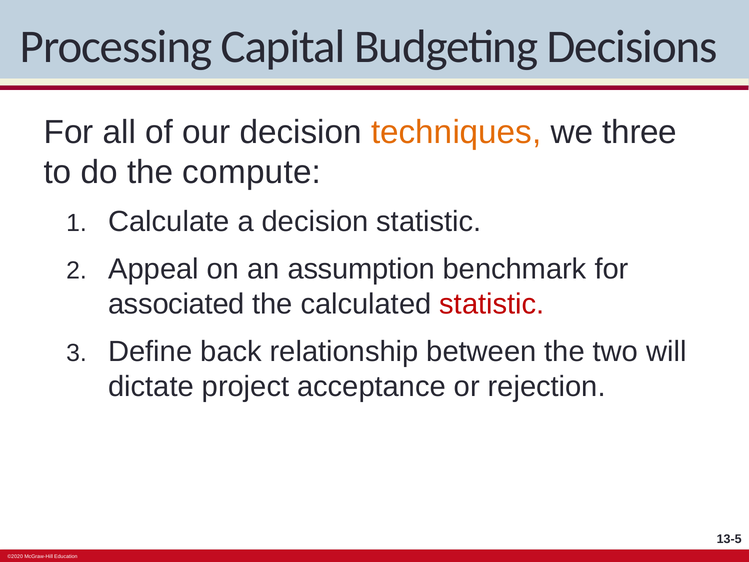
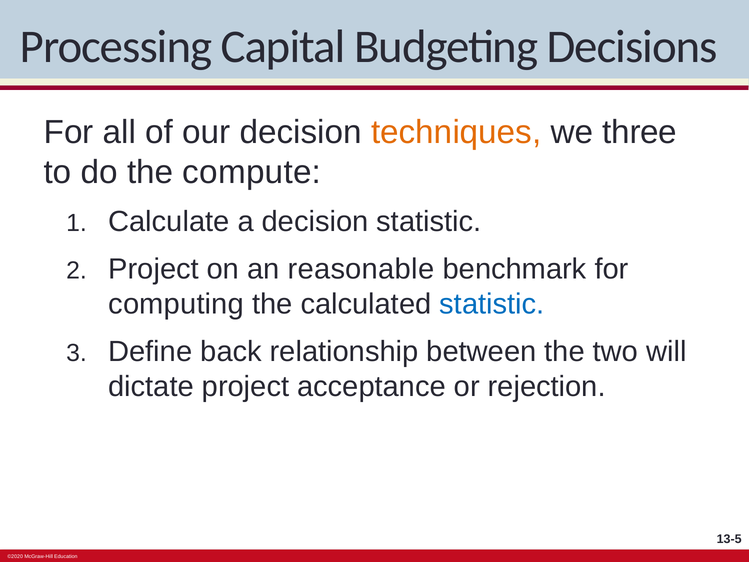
Appeal: Appeal -> Project (154, 269)
assumption: assumption -> reasonable (361, 269)
associated: associated -> computing (176, 304)
statistic colour: red -> blue (492, 304)
